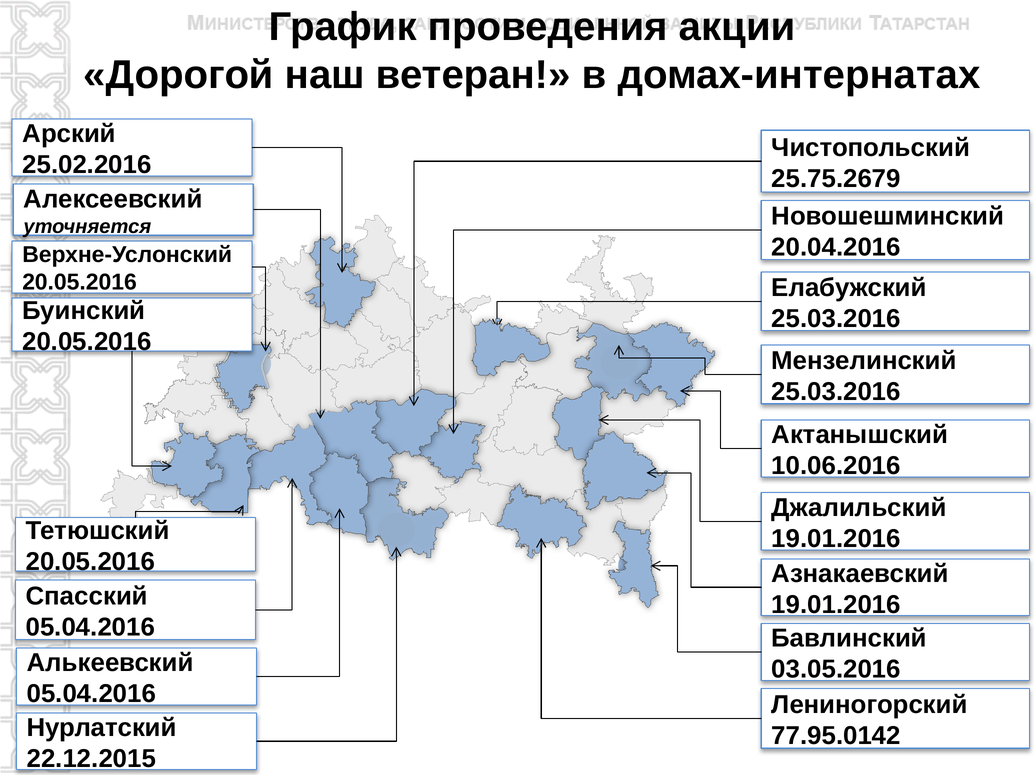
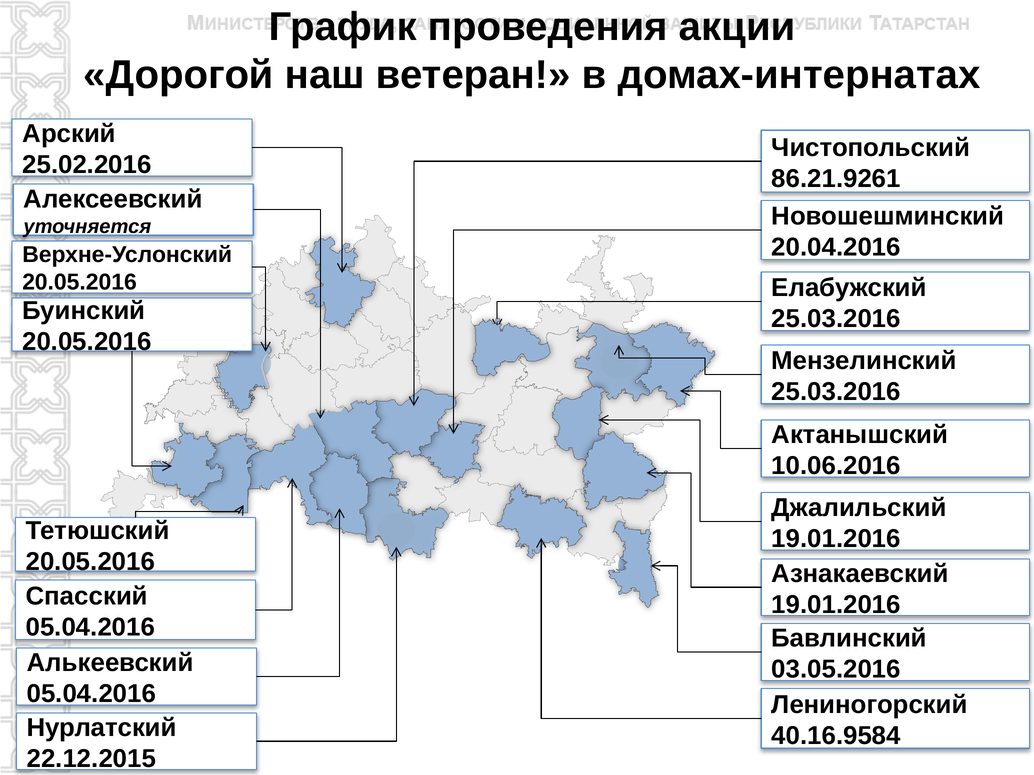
25.75.2679: 25.75.2679 -> 86.21.9261 (836, 179)
77.95.0142: 77.95.0142 -> 40.16.9584 (836, 736)
